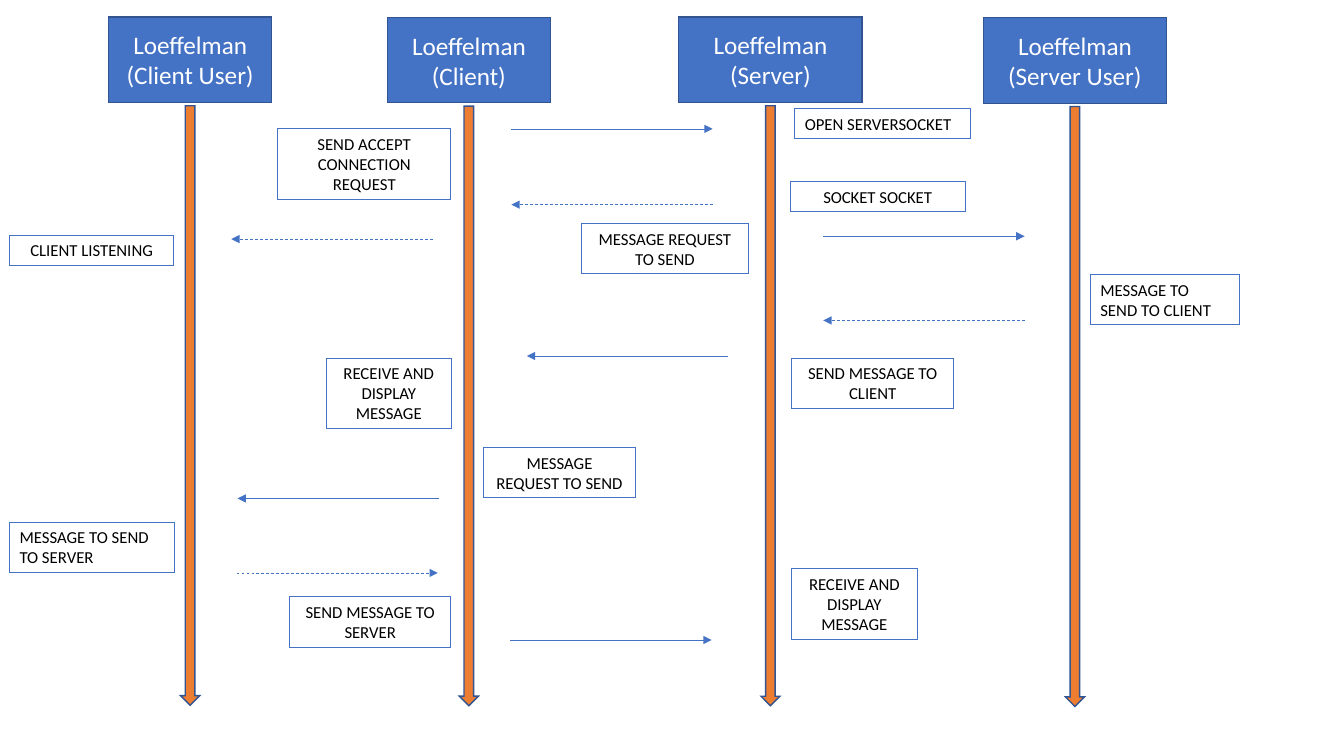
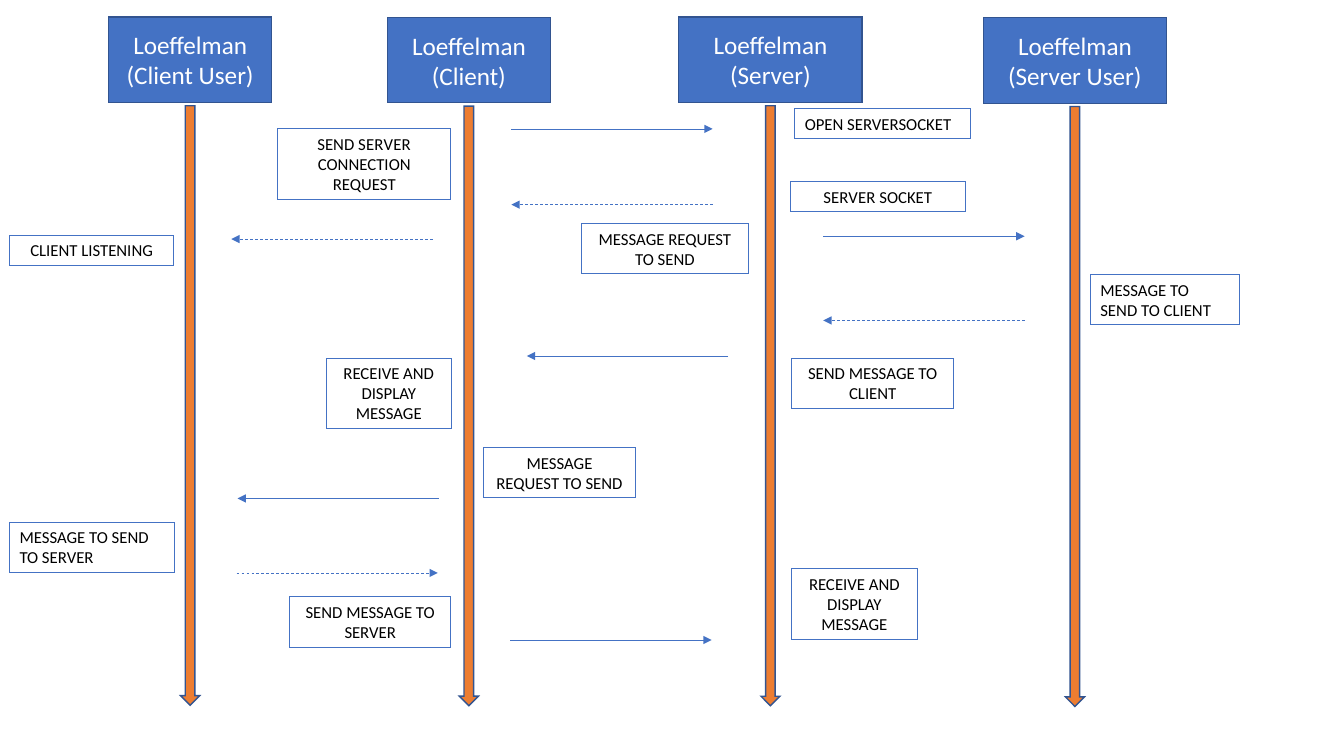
SEND ACCEPT: ACCEPT -> SERVER (384, 145)
SOCKET: SOCKET -> SERVER (849, 198)
